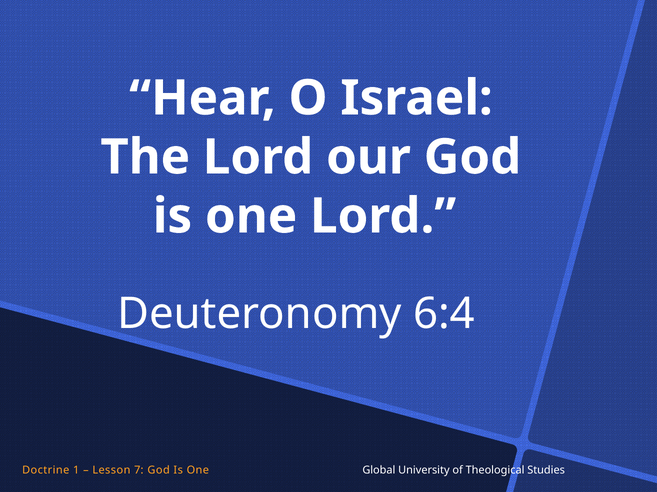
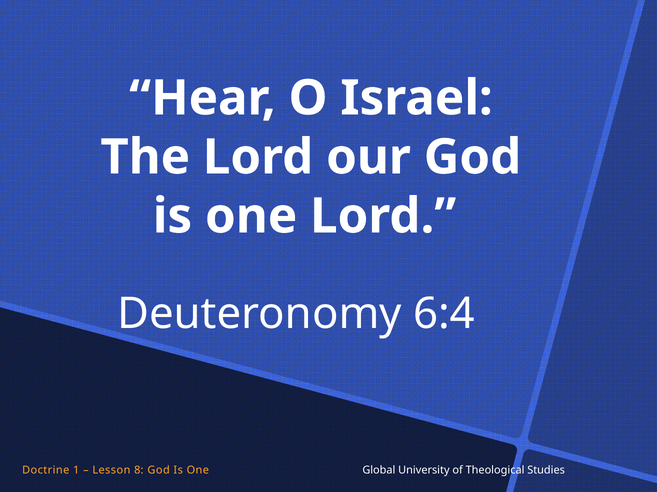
7: 7 -> 8 (139, 471)
